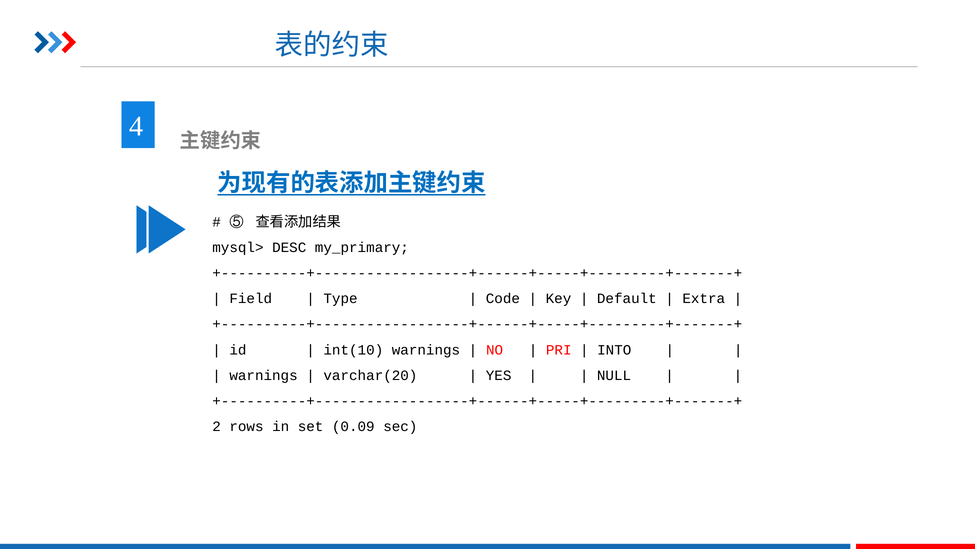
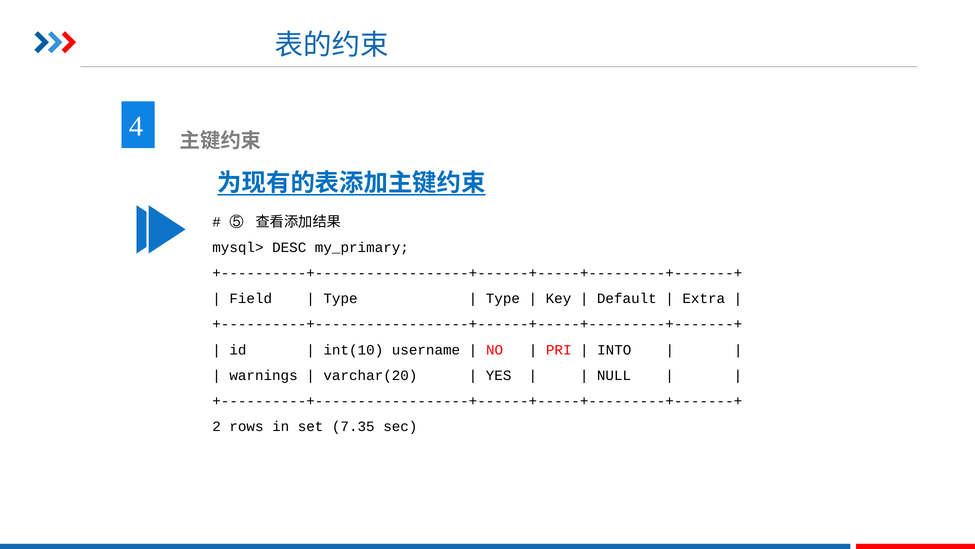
Code: Code -> Type (503, 298)
int(10 warnings: warnings -> username (426, 350)
0.09: 0.09 -> 7.35 (353, 426)
